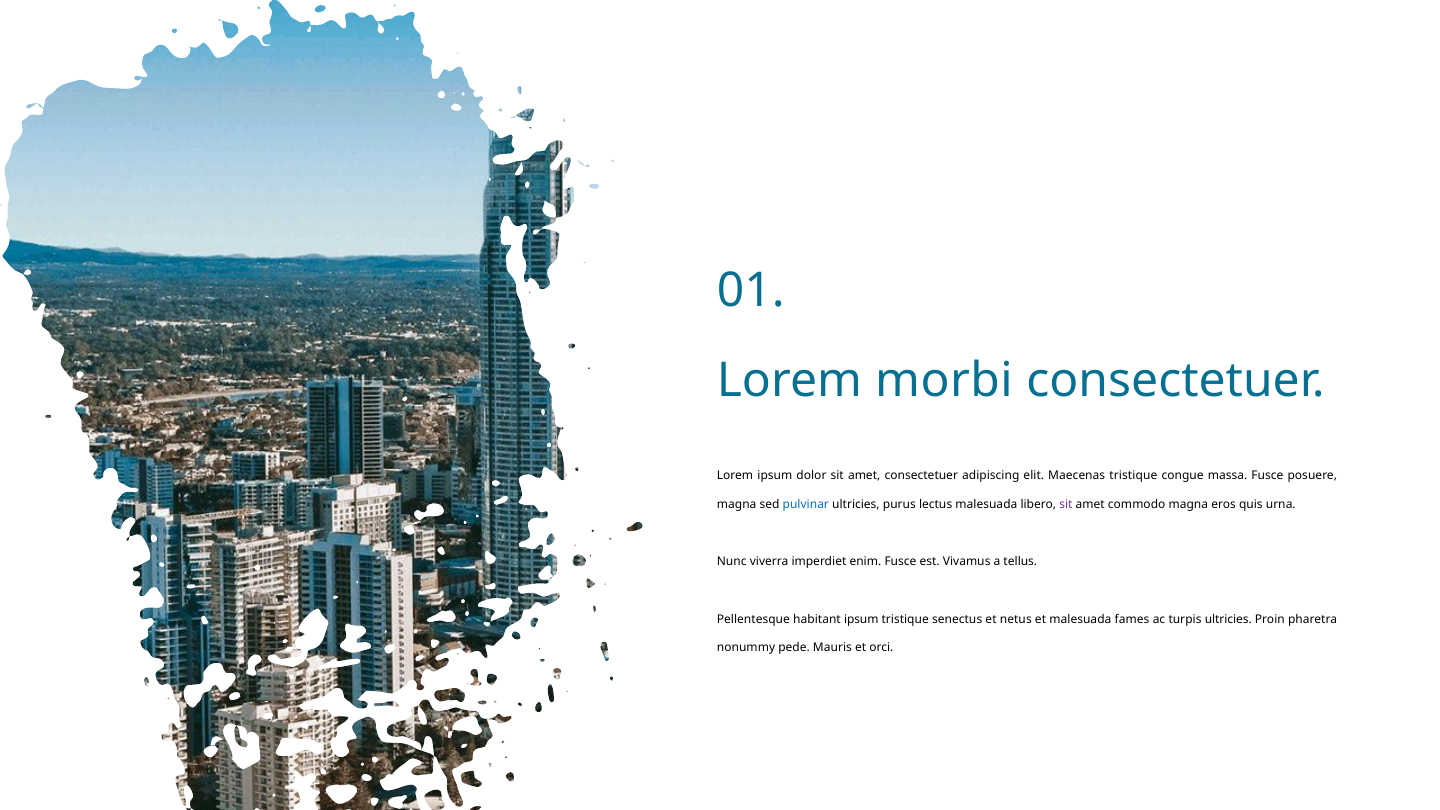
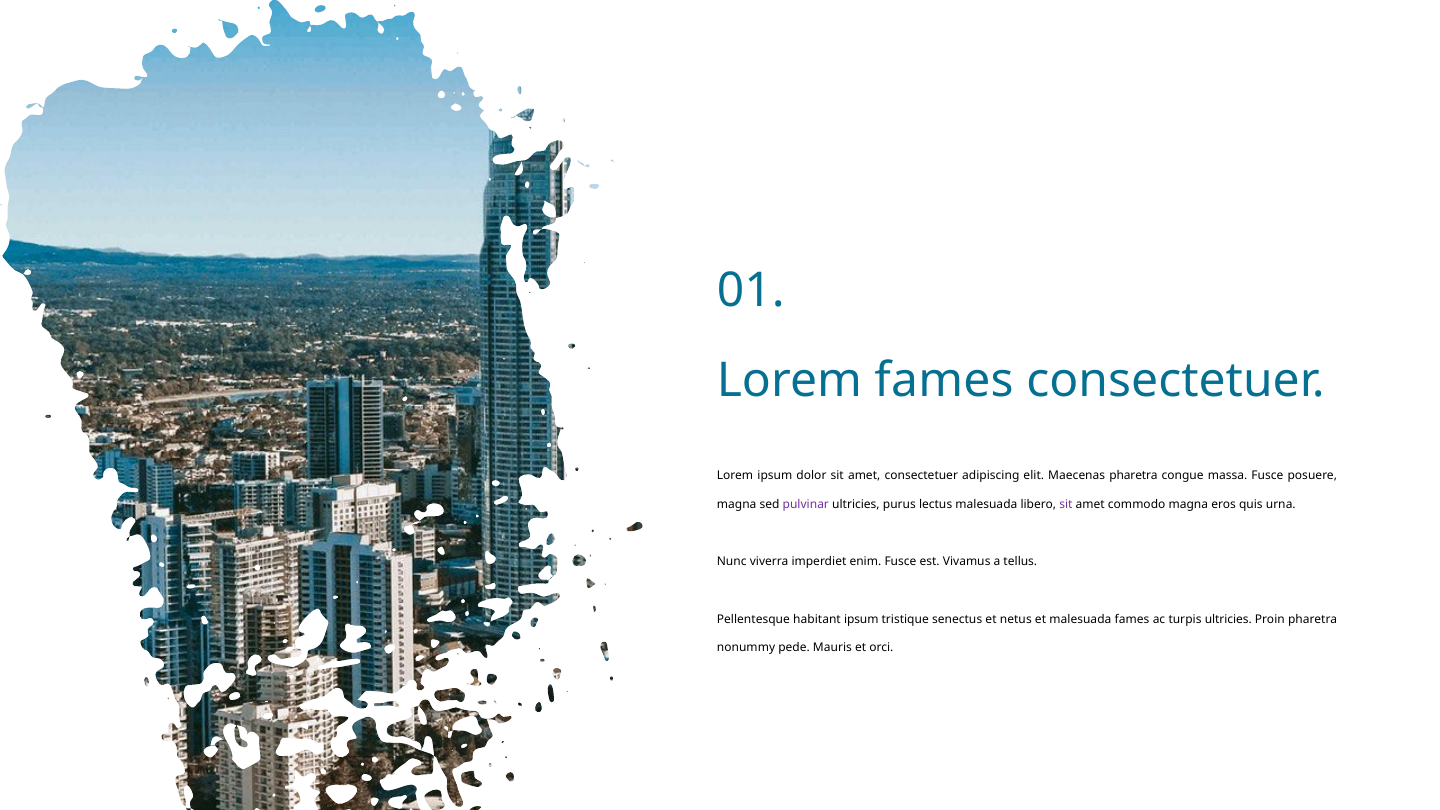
Lorem morbi: morbi -> fames (944, 381)
Maecenas tristique: tristique -> pharetra (1133, 475)
pulvinar colour: blue -> purple (806, 504)
